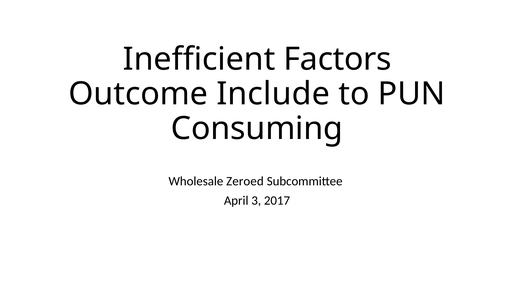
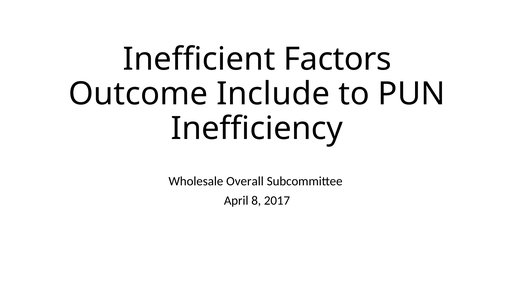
Consuming: Consuming -> Inefficiency (257, 128)
Zeroed: Zeroed -> Overall (245, 181)
3: 3 -> 8 (256, 201)
